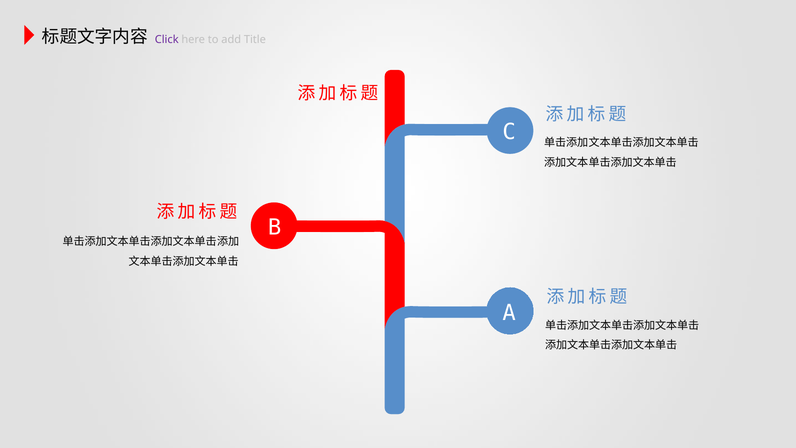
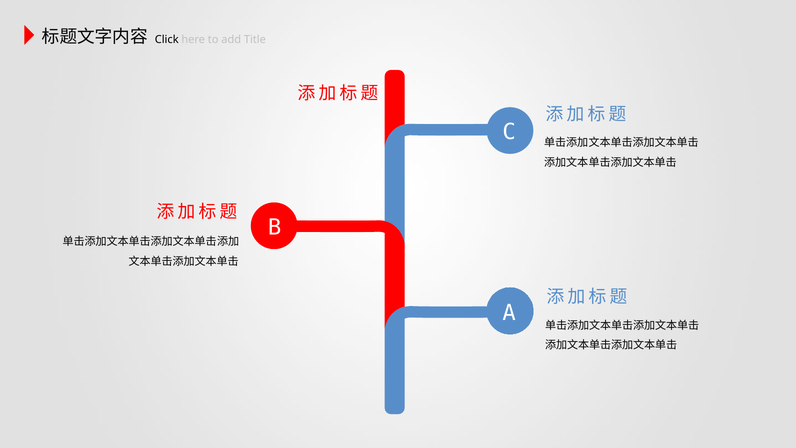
Click colour: purple -> black (167, 40)
